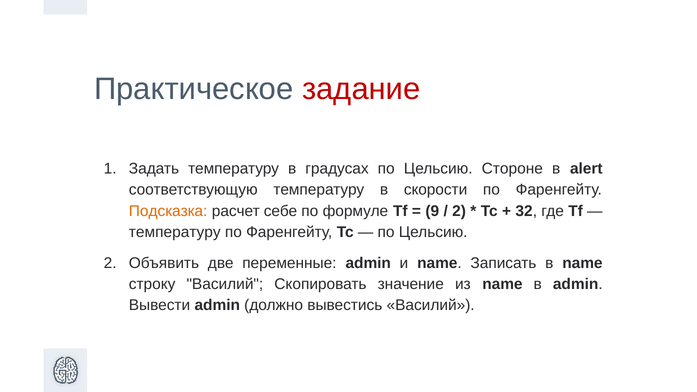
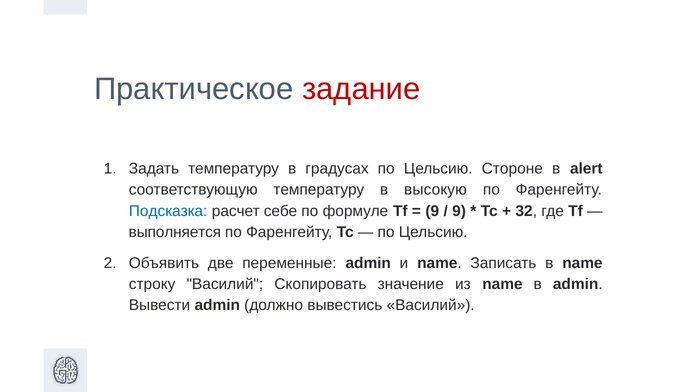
скорости: скорости -> высокую (435, 190)
Подсказка colour: orange -> blue (168, 211)
2: 2 -> 9 (459, 211)
температуру: температуру -> выполняется (175, 232)
